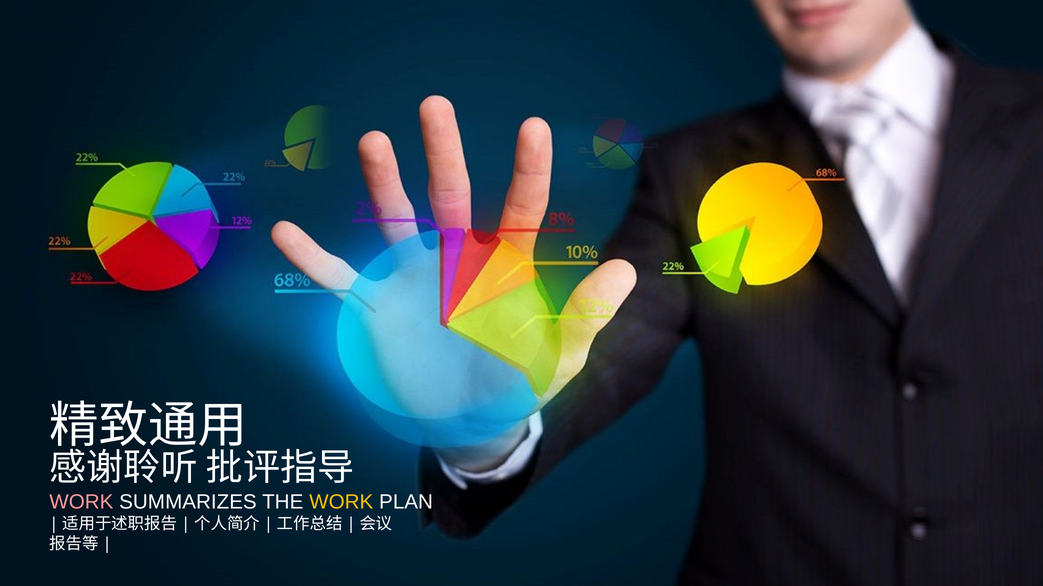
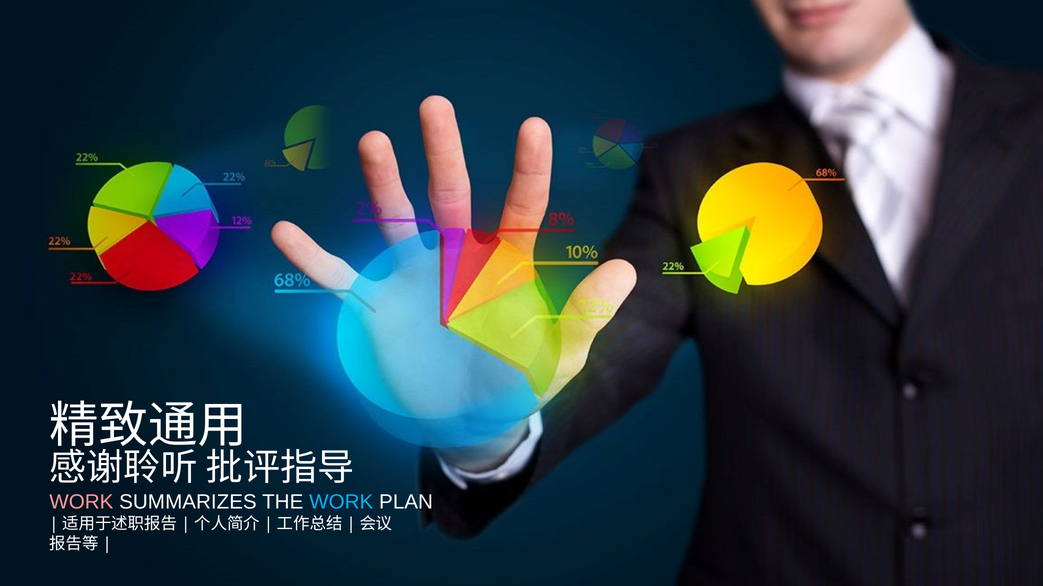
WORK colour: yellow -> light blue (341, 502)
